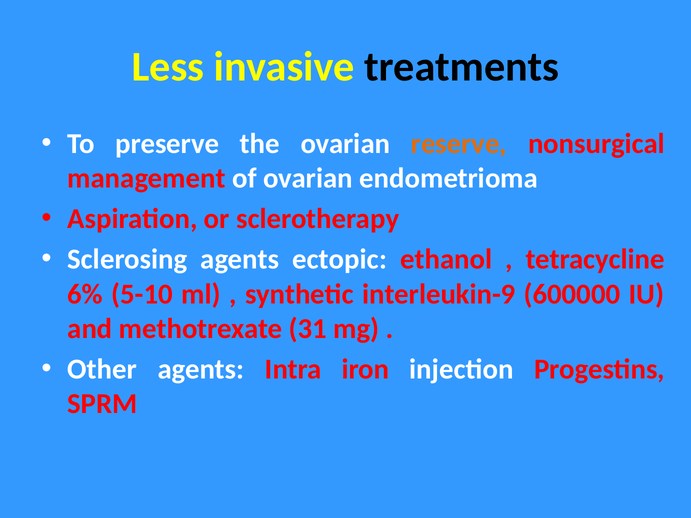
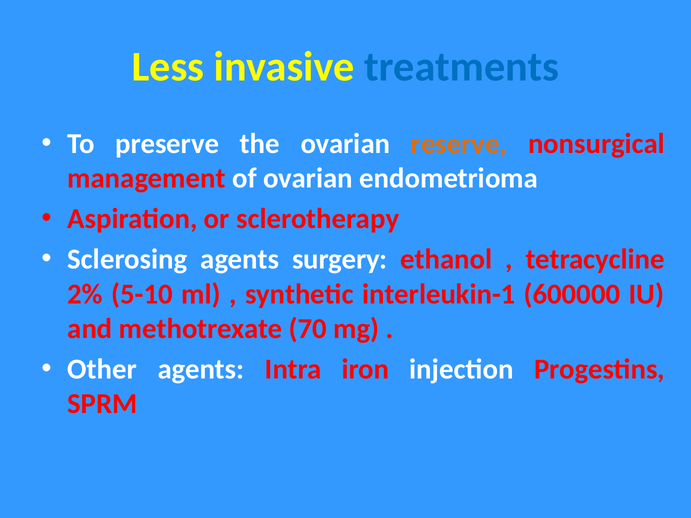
treatments colour: black -> blue (462, 67)
ectopic: ectopic -> surgery (340, 260)
6%: 6% -> 2% (85, 294)
interleukin-9: interleukin-9 -> interleukin-1 (439, 294)
31: 31 -> 70 (308, 329)
